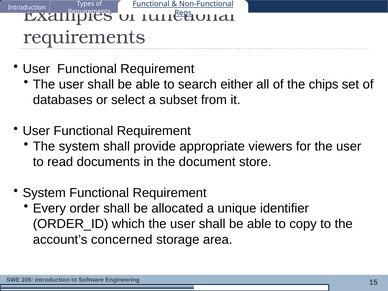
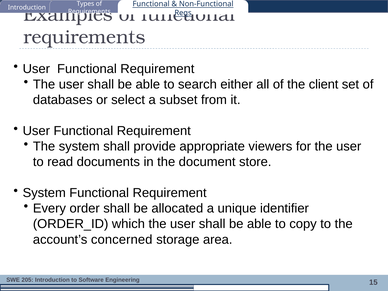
chips: chips -> client (324, 84)
